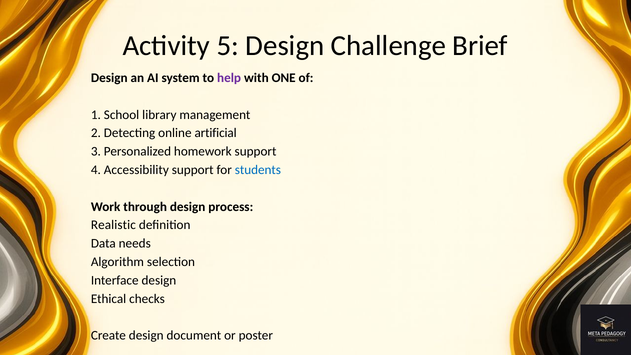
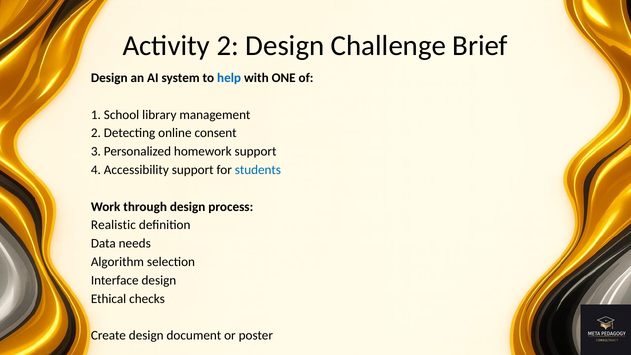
Activity 5: 5 -> 2 (228, 46)
help colour: purple -> blue (229, 78)
artificial: artificial -> consent (216, 133)
